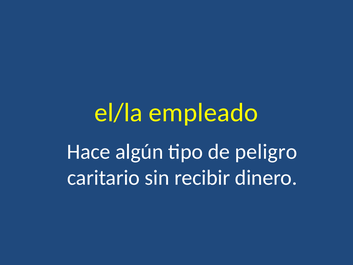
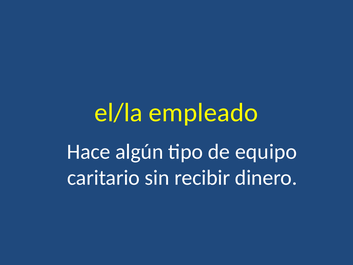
peligro: peligro -> equipo (266, 152)
